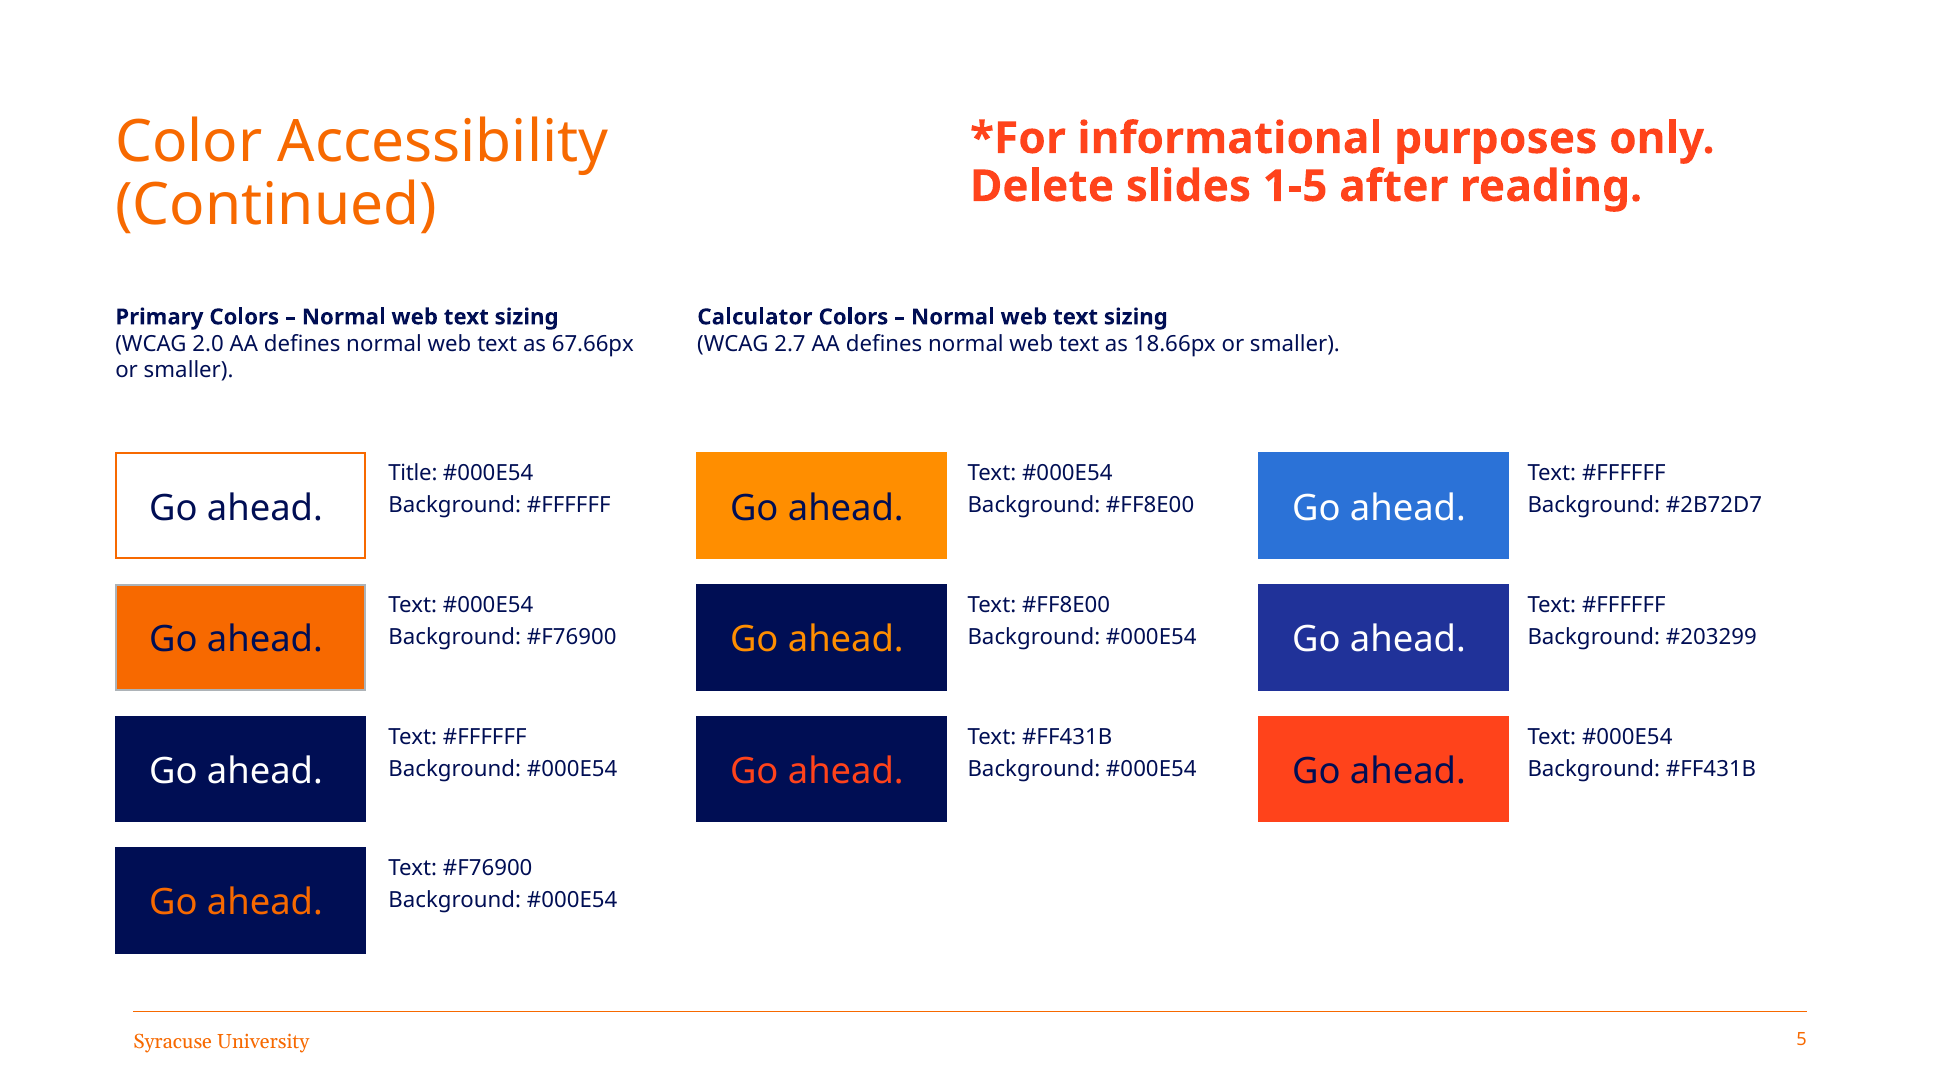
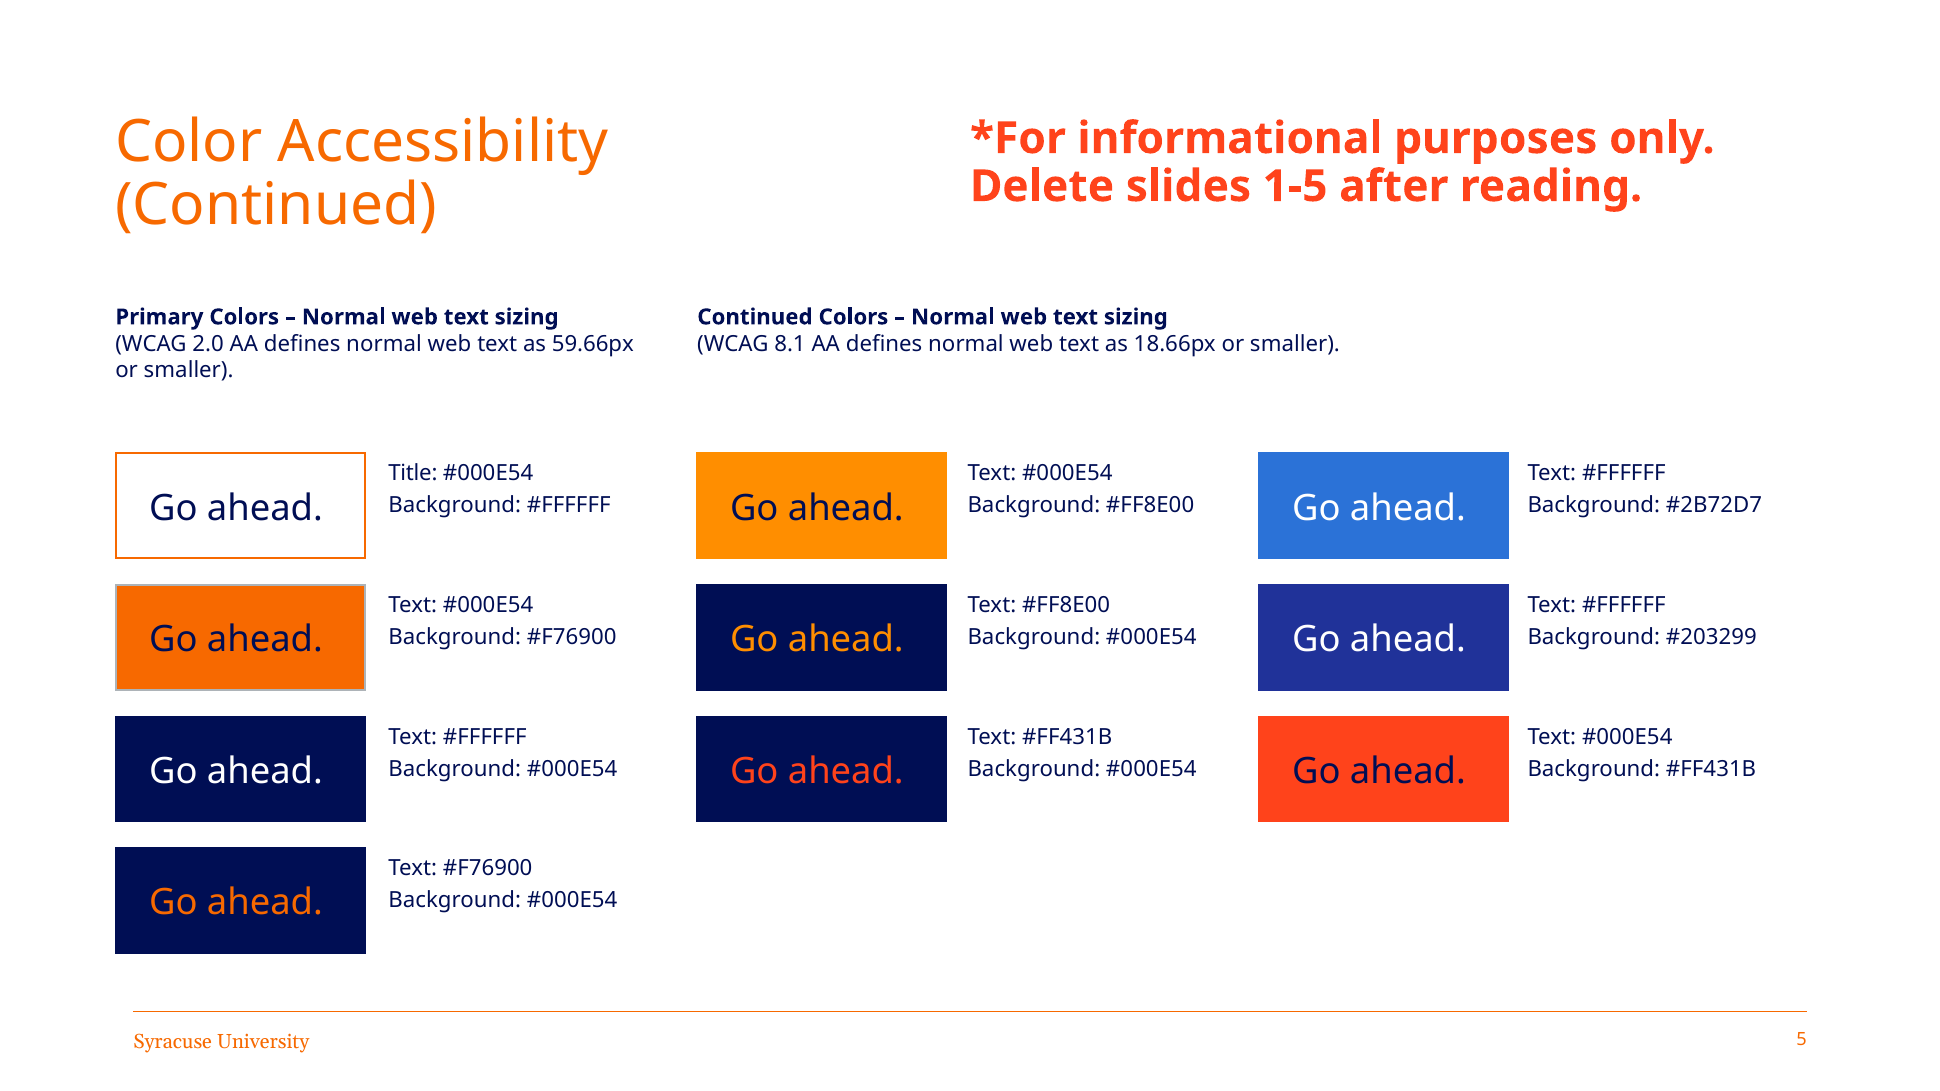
Calculator: Calculator -> Continued (755, 317)
67.66px: 67.66px -> 59.66px (593, 344)
2.7: 2.7 -> 8.1 (790, 344)
